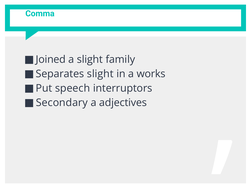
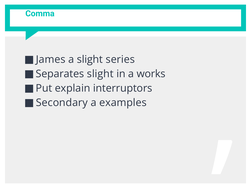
Joined: Joined -> James (51, 59)
family: family -> series (120, 59)
speech: speech -> explain (73, 88)
adjectives: adjectives -> examples (123, 103)
